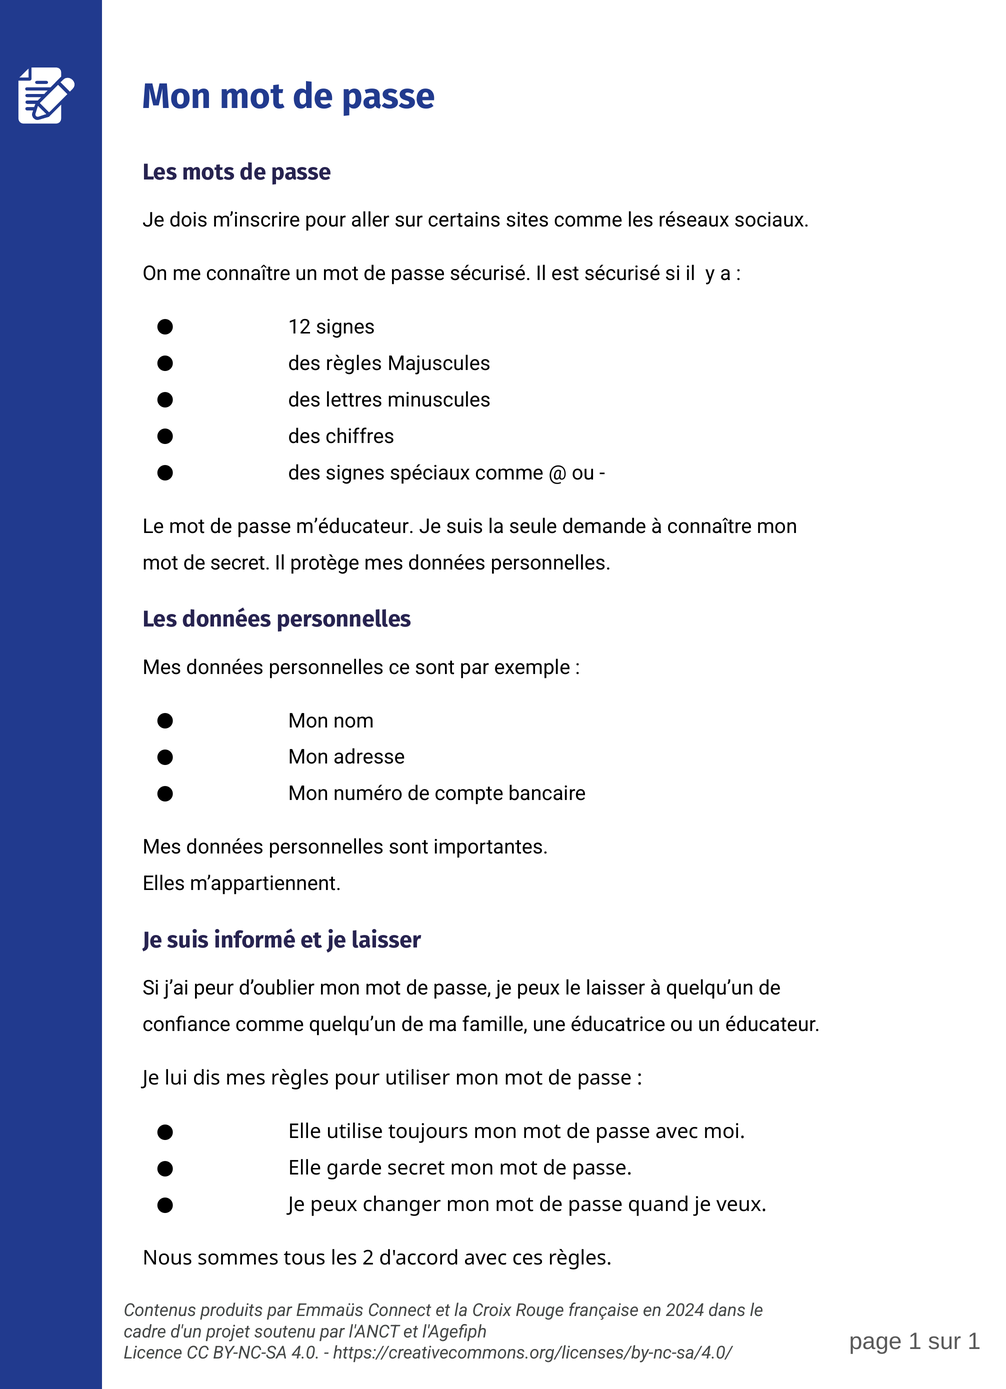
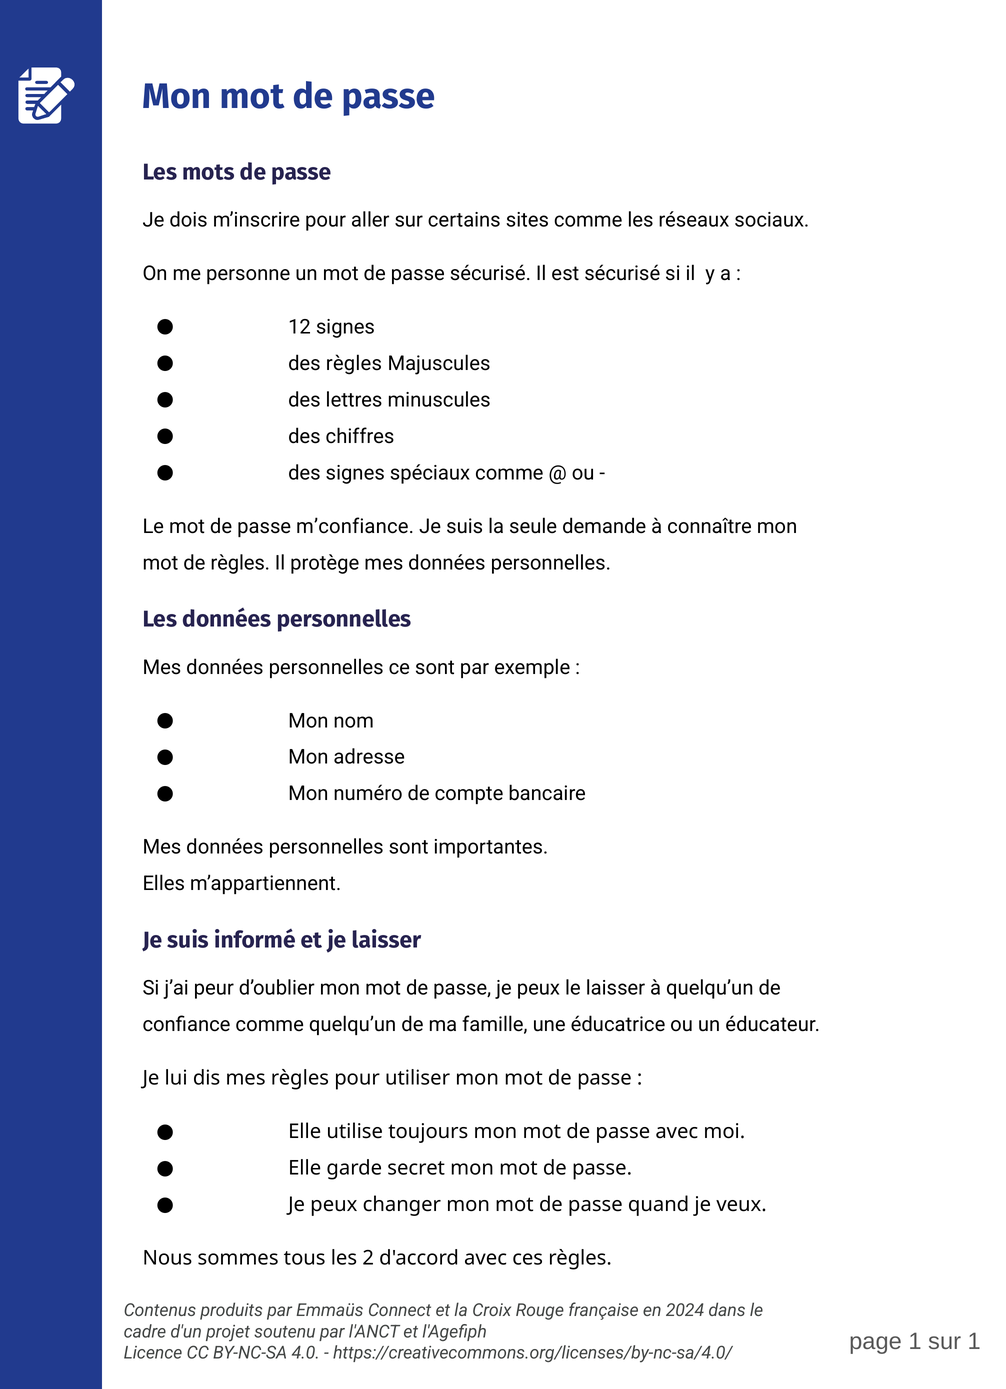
me connaître: connaître -> personne (248, 274)
m’éducateur: m’éducateur -> m’confiance (355, 526)
de secret: secret -> règles (240, 563)
